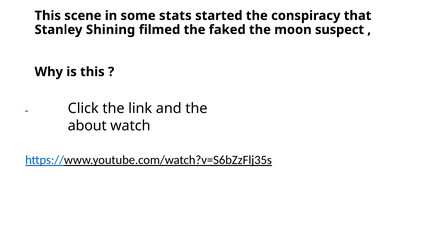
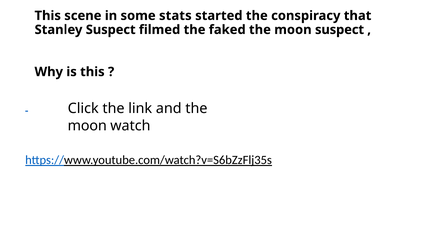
Stanley Shining: Shining -> Suspect (111, 30)
about: about -> moon (87, 126)
